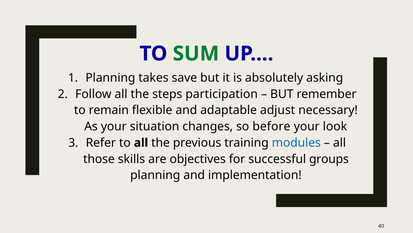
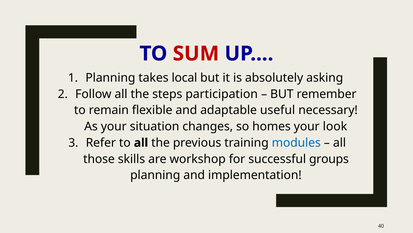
SUM colour: green -> red (196, 53)
save: save -> local (184, 78)
adjust: adjust -> useful (278, 110)
before: before -> homes (272, 126)
objectives: objectives -> workshop (198, 159)
